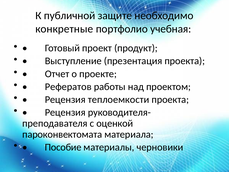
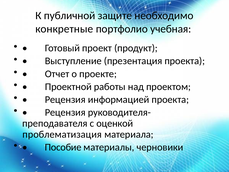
Рефератов: Рефератов -> Проектной (68, 87)
теплоемкости: теплоемкости -> информацией (119, 99)
пароконвектомата: пароконвектомата -> проблематизация (62, 134)
